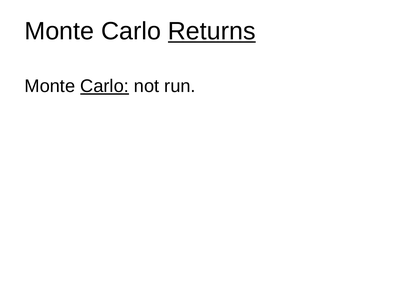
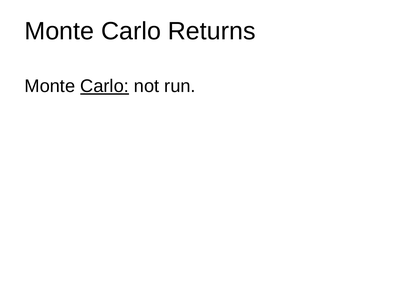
Returns underline: present -> none (212, 31)
